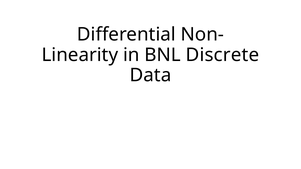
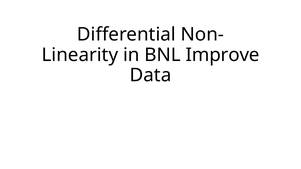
Discrete: Discrete -> Improve (223, 55)
